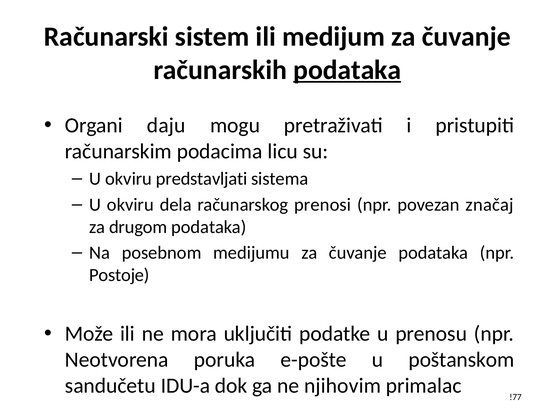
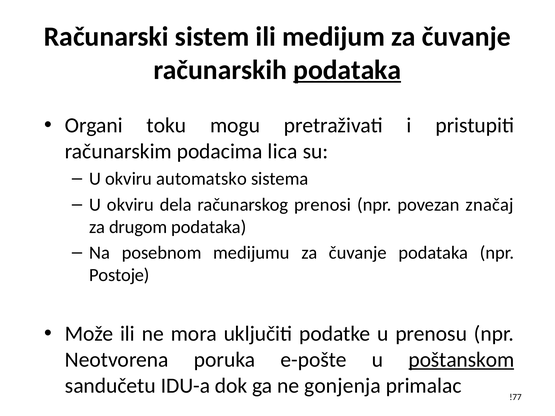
daju: daju -> toku (166, 125)
licu: licu -> lica (283, 151)
predstavljati: predstavljati -> automatsko (202, 179)
poštanskom underline: none -> present (461, 360)
njihovim: njihovim -> gonjenja (342, 386)
